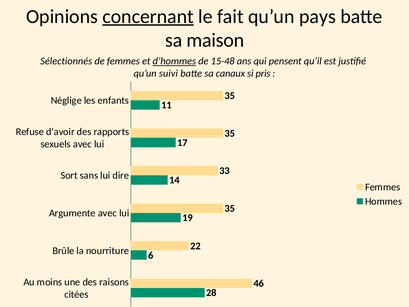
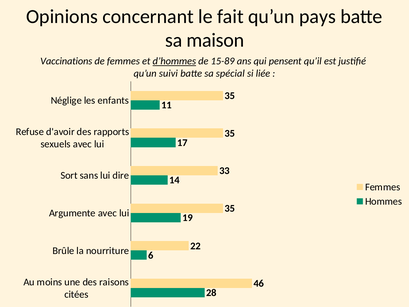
concernant underline: present -> none (148, 16)
Sélectionnés: Sélectionnés -> Vaccinations (66, 61)
15-48: 15-48 -> 15-89 (223, 61)
canaux: canaux -> spécial (230, 73)
pris: pris -> liée (263, 73)
